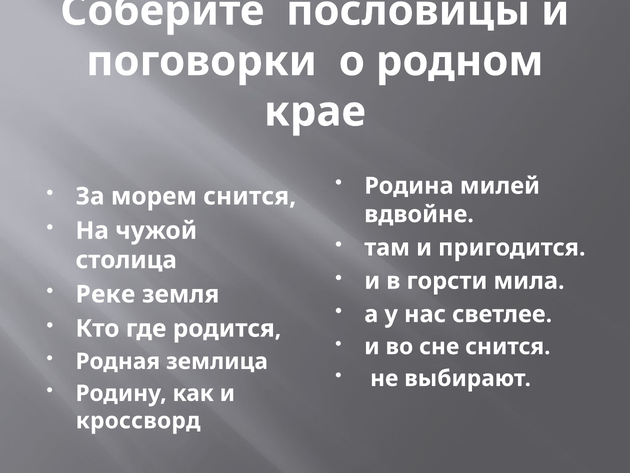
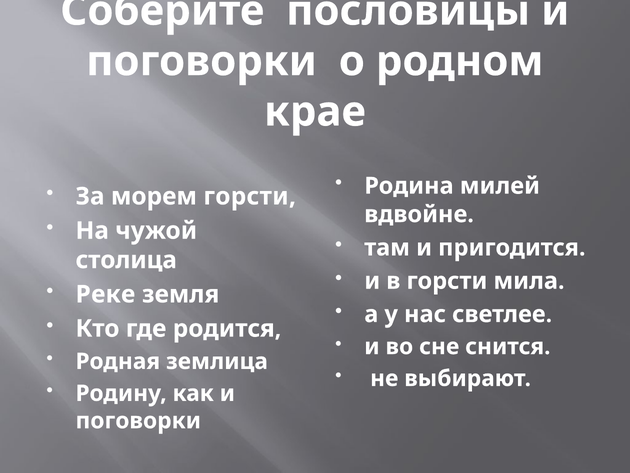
морем снится: снится -> горсти (250, 196)
кроссворд: кроссворд -> поговорки (138, 420)
